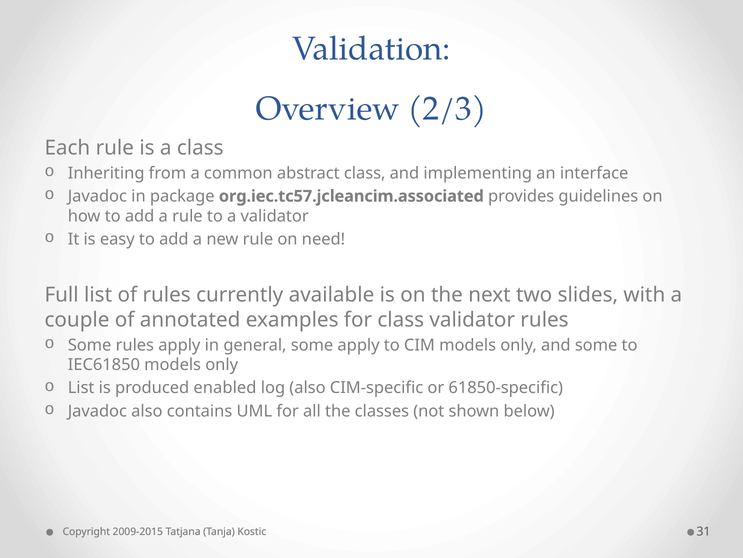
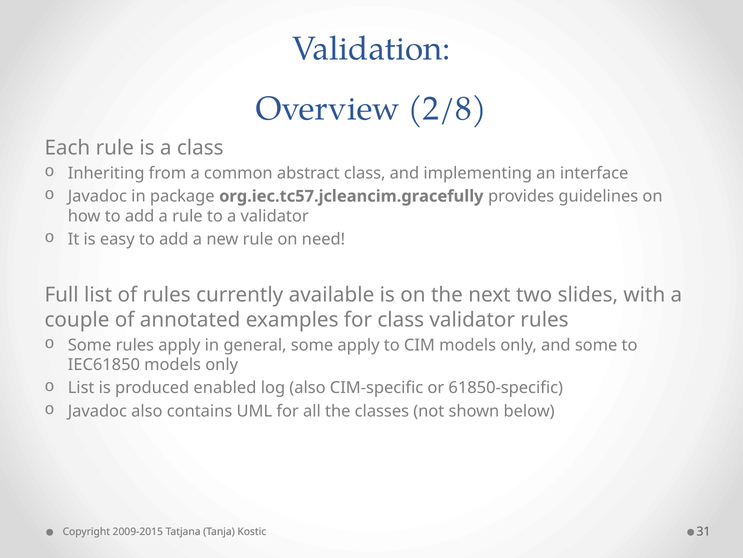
2/3: 2/3 -> 2/8 (447, 109)
org.iec.tc57.jcleancim.associated: org.iec.tc57.jcleancim.associated -> org.iec.tc57.jcleancim.gracefully (351, 196)
